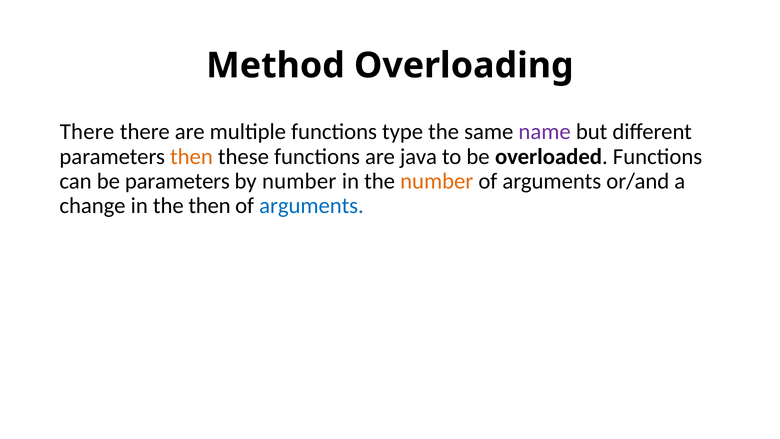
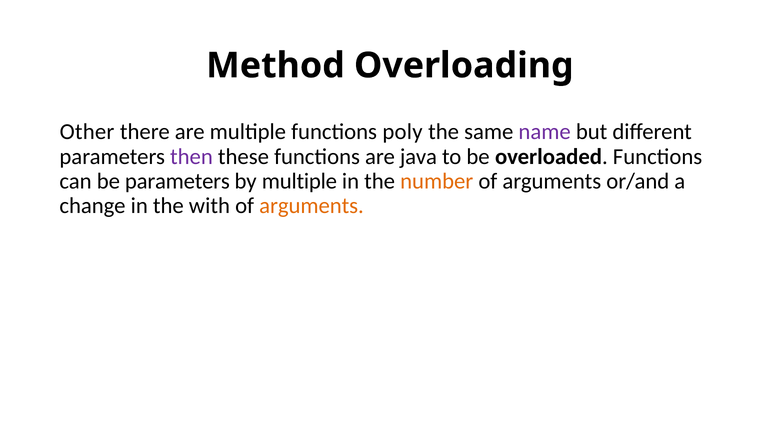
There: There -> Other (87, 132)
type: type -> poly (402, 132)
then colour: orange -> purple (191, 156)
by number: number -> multiple (299, 181)
the then: then -> with (209, 206)
arguments colour: blue -> orange (311, 206)
